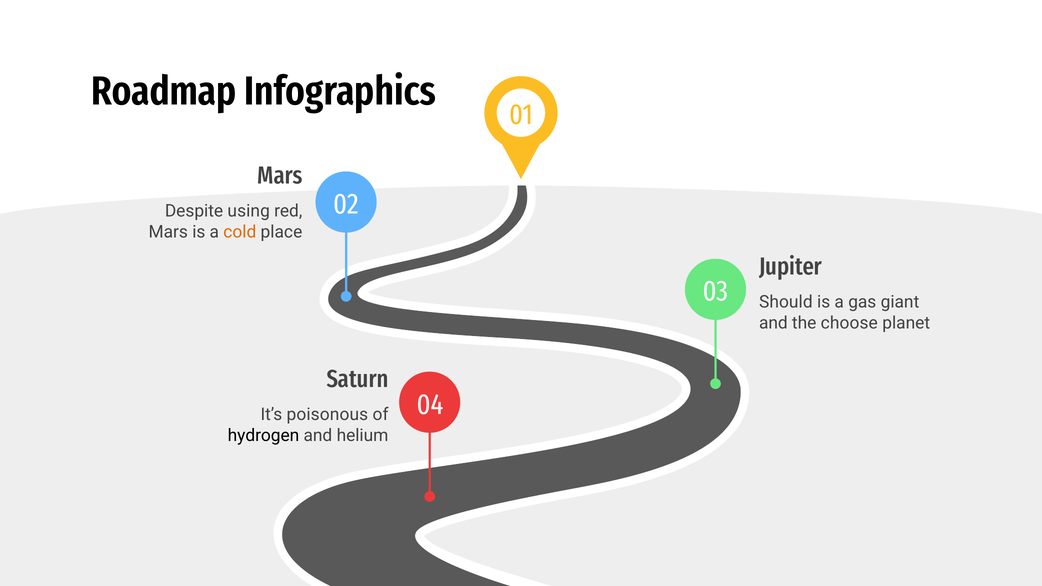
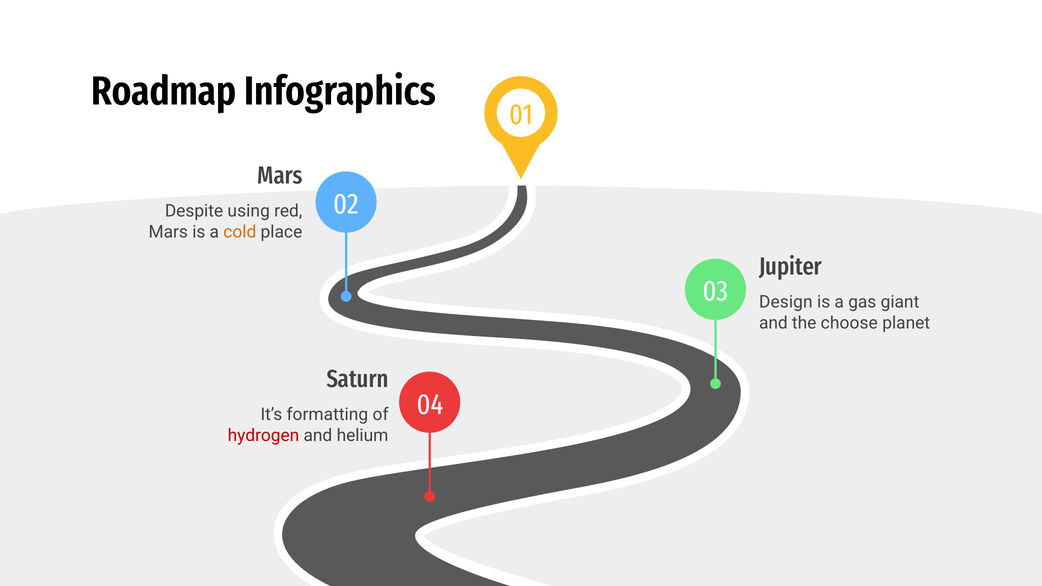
Should: Should -> Design (786, 302)
poisonous: poisonous -> formatting (327, 415)
hydrogen colour: black -> red (263, 436)
